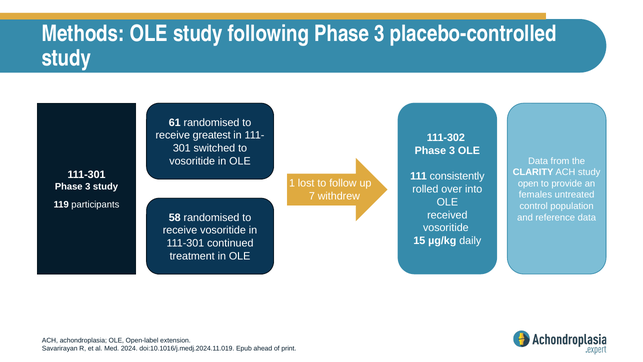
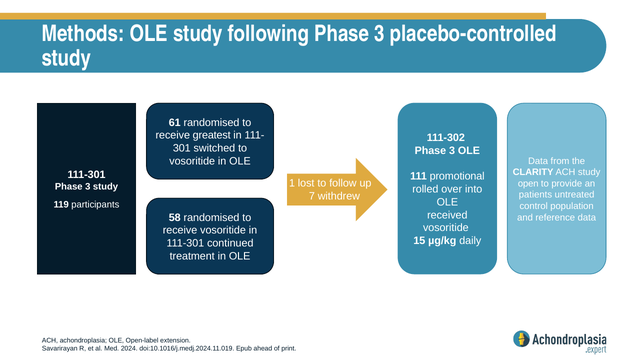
consistently: consistently -> promotional (457, 176)
females: females -> patients (535, 195)
